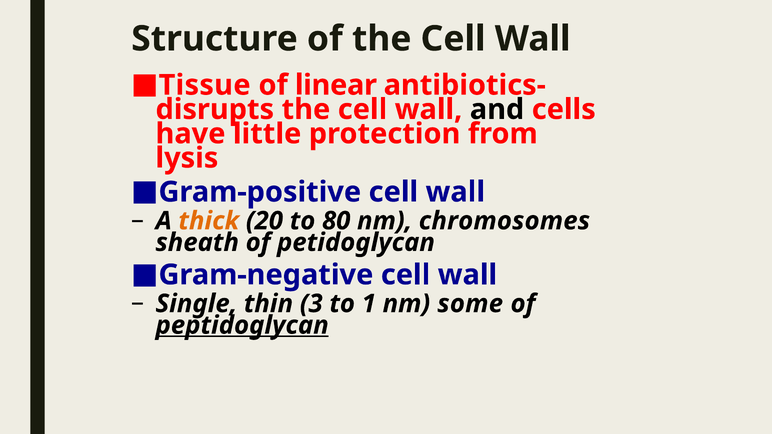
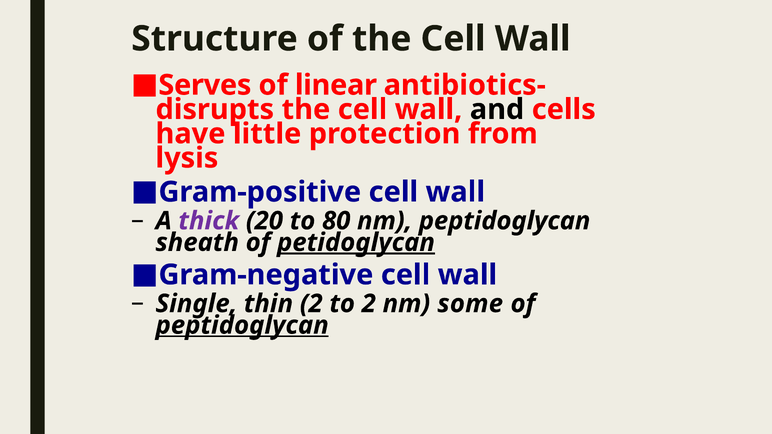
Tissue: Tissue -> Serves (205, 85)
thick colour: orange -> purple (209, 221)
nm chromosomes: chromosomes -> peptidoglycan (505, 221)
petidoglycan underline: none -> present (356, 243)
thin 3: 3 -> 2 (311, 304)
to 1: 1 -> 2 (369, 304)
